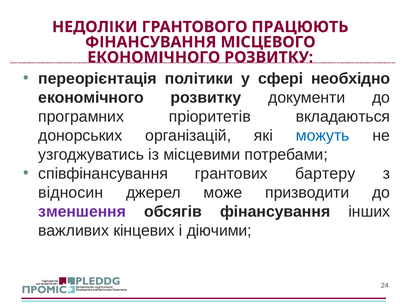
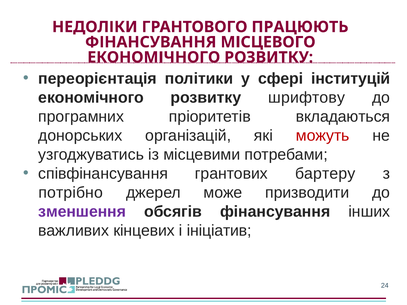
необхідно: необхідно -> інституцій (351, 79)
документи: документи -> шрифтову (307, 98)
можуть colour: blue -> red (323, 136)
відносин: відносин -> потрібно (71, 193)
діючими: діючими -> ініціатив (219, 231)
